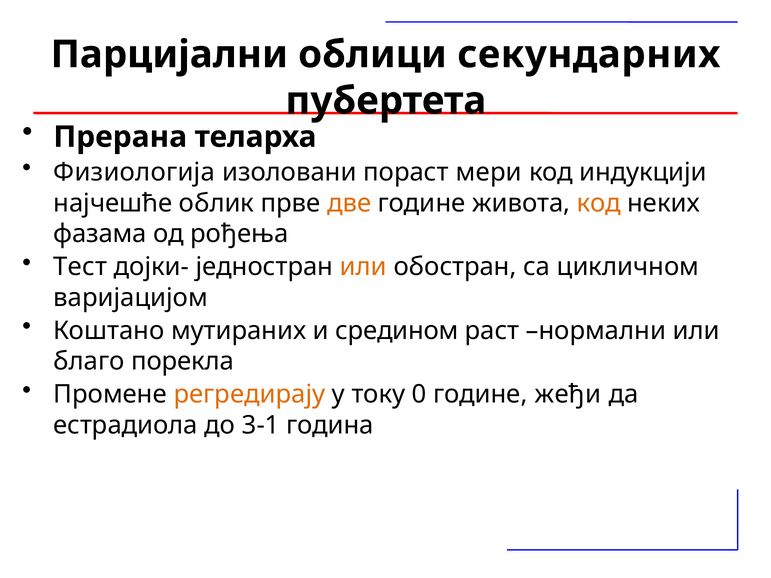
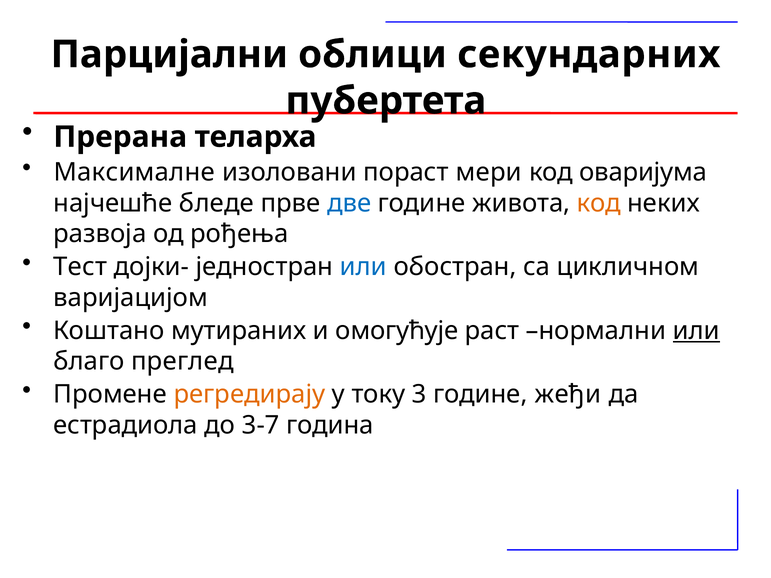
Физиологија: Физиологија -> Максималне (134, 172)
индукцији: индукцији -> оваријума (643, 172)
облик: облик -> бледе (216, 203)
две colour: orange -> blue (349, 203)
фазама: фазама -> рaзвојa (100, 234)
или colour: orange -> blue (363, 267)
средином: средином -> омогућује (397, 331)
или underline: none -> present (696, 331)
порекла: порекла -> преглед (182, 362)
0: 0 -> 3 (419, 395)
3-1: 3-1 -> 3-7 (261, 425)
